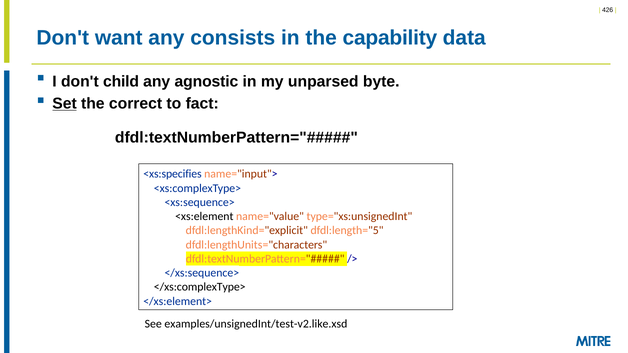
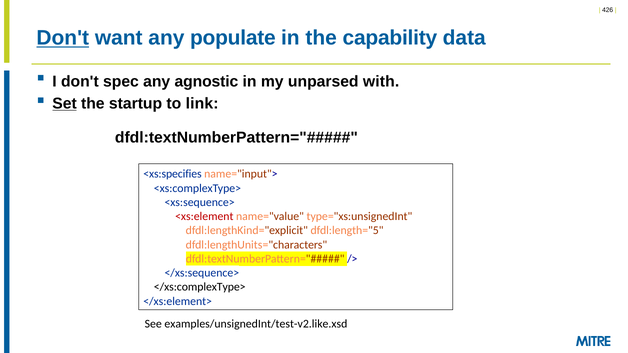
Don't underline: none -> present (63, 38)
consists: consists -> populate (233, 38)
child: child -> spec (121, 81)
byte: byte -> with (381, 81)
correct: correct -> startup (136, 104)
fact: fact -> link (202, 104)
<xs:element colour: black -> red (204, 217)
